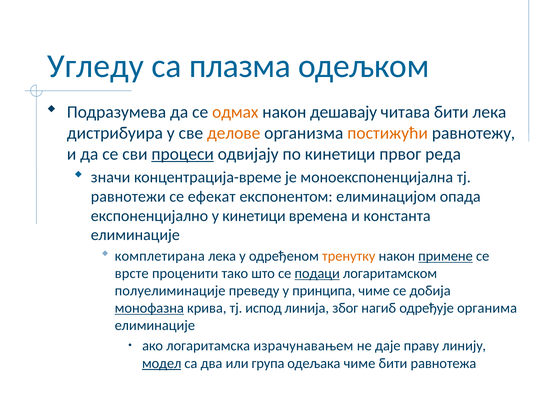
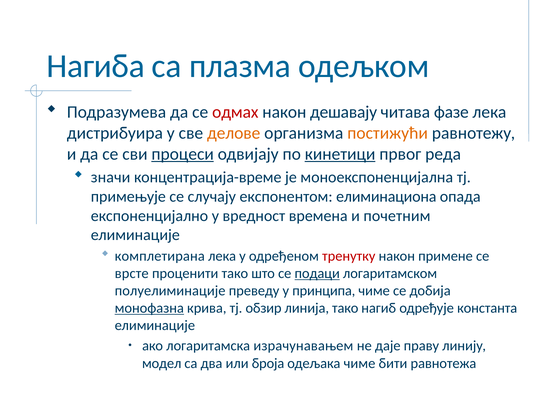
Угледу: Угледу -> Нагиба (96, 66)
одмах colour: orange -> red (235, 112)
читава бити: бити -> фазе (451, 112)
кинетици underline: none -> present (340, 154)
равнотежи: равнотежи -> примењује (128, 196)
ефекат: ефекат -> случају (212, 196)
елиминацијом: елиминацијом -> елиминациона (386, 196)
у кинетици: кинетици -> вредност (254, 215)
константа: константа -> почетним (397, 215)
тренутку colour: orange -> red (349, 256)
примене underline: present -> none (445, 256)
испод: испод -> обзир (264, 308)
линија због: због -> тако (345, 308)
органима: органима -> константа (487, 308)
модел underline: present -> none (162, 363)
група: група -> броја (268, 363)
